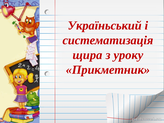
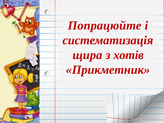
Україньський: Україньський -> Попрацюйте (105, 25)
уроку: уроку -> хотів (129, 55)
